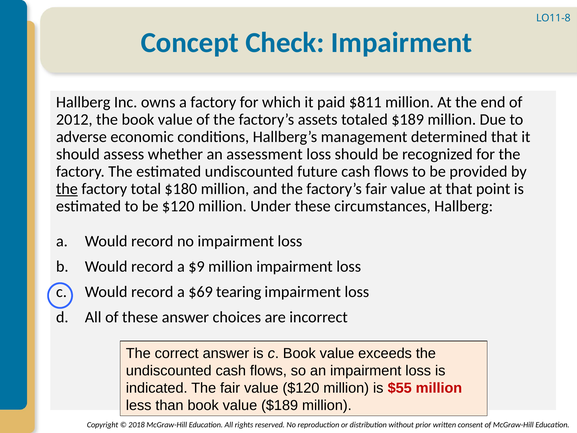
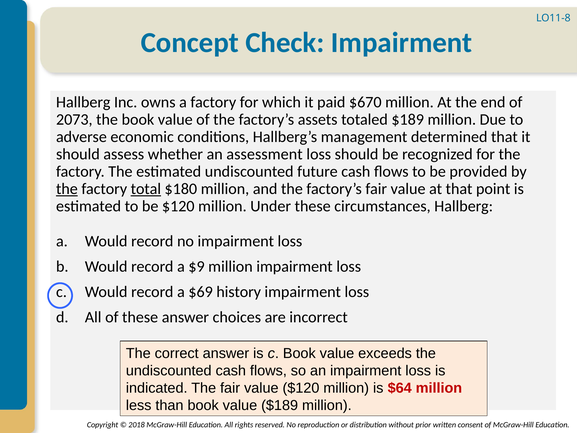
$811: $811 -> $670 (365, 102)
2012: 2012 -> 2073 (74, 119)
total underline: none -> present (146, 189)
tearing: tearing -> history (239, 292)
$55: $55 -> $64 (400, 388)
